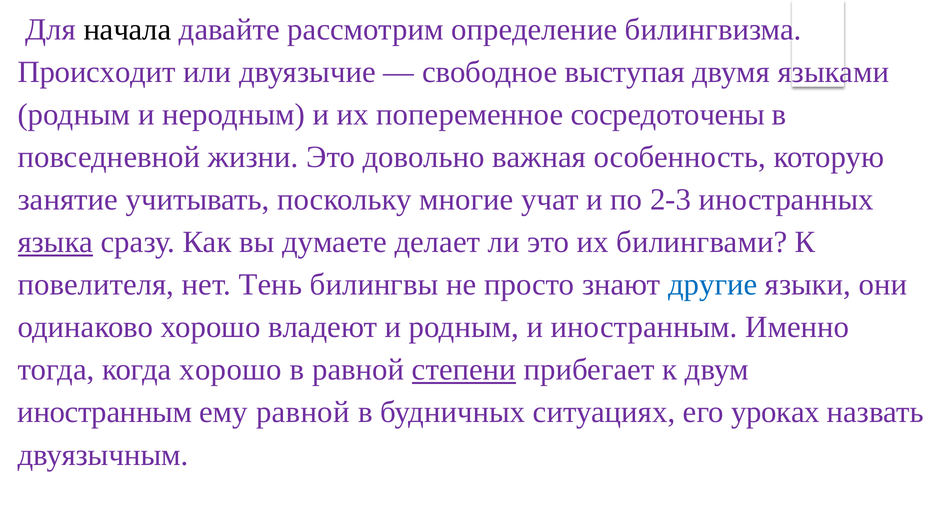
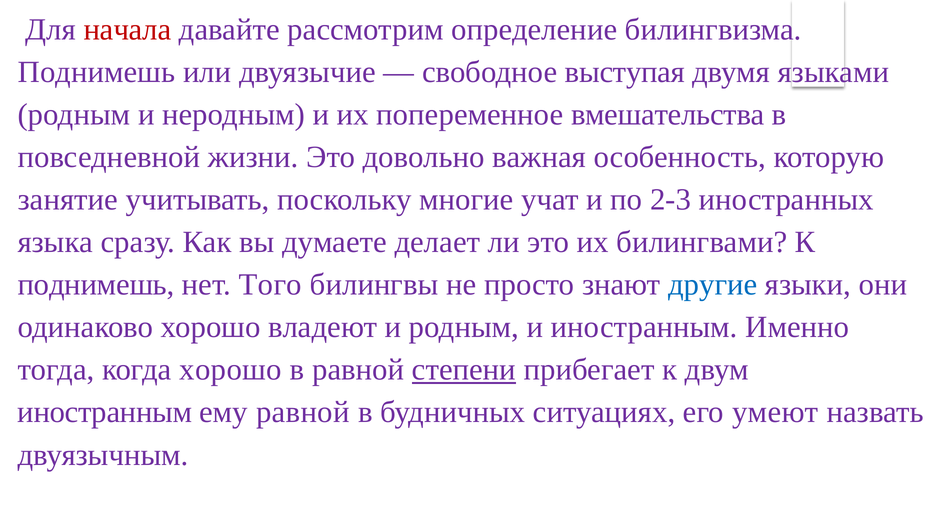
начала colour: black -> red (127, 30)
Происходит: Происходит -> Поднимешь (97, 72)
сосредоточены: сосредоточены -> вмешательства (668, 115)
языка underline: present -> none (55, 242)
повелителя: повелителя -> поднимешь (96, 285)
Тень: Тень -> Того (270, 285)
уроках: уроках -> умеют (775, 413)
